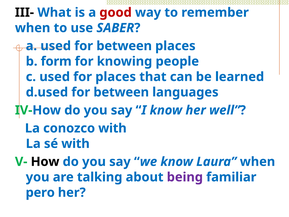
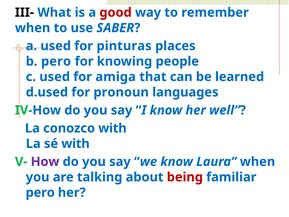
used for between: between -> pinturas (124, 46)
b form: form -> pero (56, 61)
for places: places -> amiga (116, 77)
d.used for between: between -> pronoun (121, 92)
How colour: black -> purple (45, 162)
being colour: purple -> red (185, 177)
